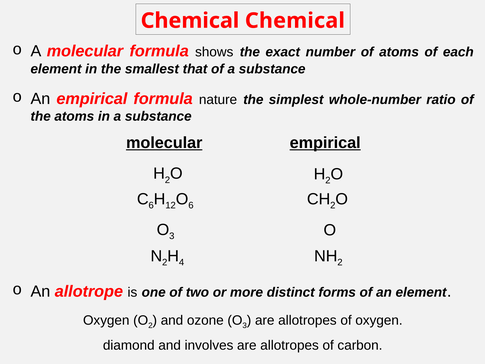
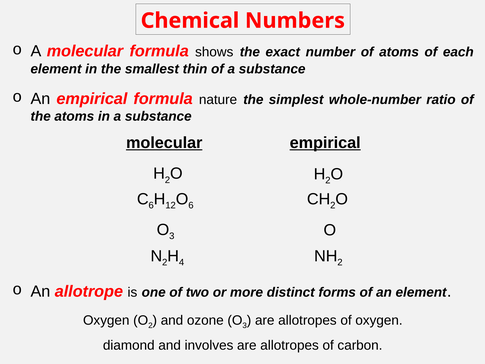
Chemical Chemical: Chemical -> Numbers (295, 21)
that: that -> thin (195, 69)
